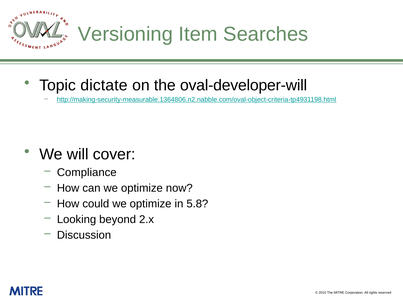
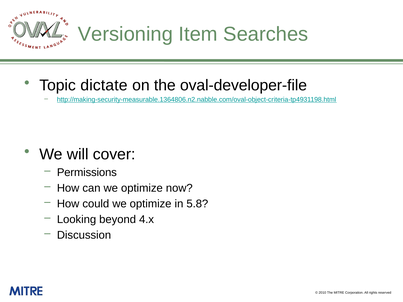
oval-developer-will: oval-developer-will -> oval-developer-file (244, 86)
Compliance: Compliance -> Permissions (87, 173)
2.x: 2.x -> 4.x (147, 220)
